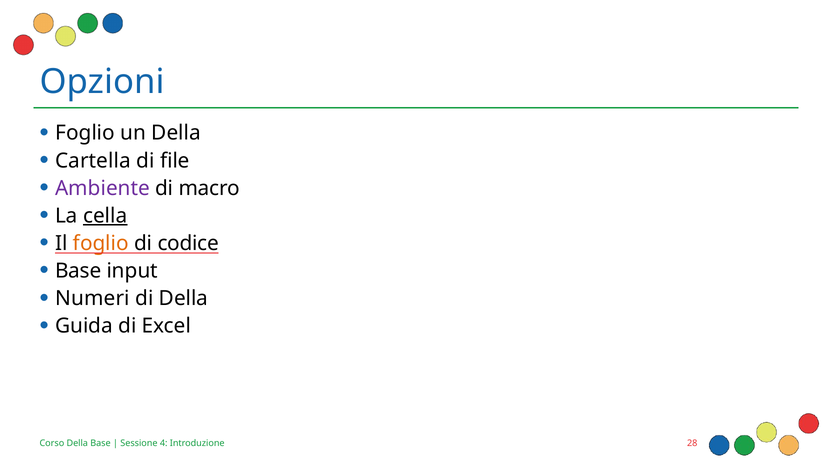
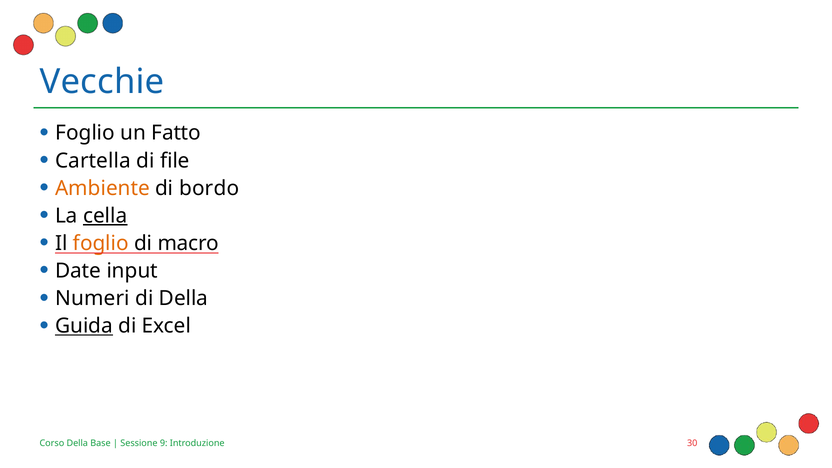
Opzioni: Opzioni -> Vecchie (102, 82)
un Della: Della -> Fatto (176, 133)
Ambiente colour: purple -> orange (102, 188)
macro: macro -> bordo (209, 188)
codice: codice -> macro (188, 243)
Base: Base -> Date (78, 271)
Guida underline: none -> present (84, 326)
4: 4 -> 9 (164, 443)
28: 28 -> 30 (692, 443)
